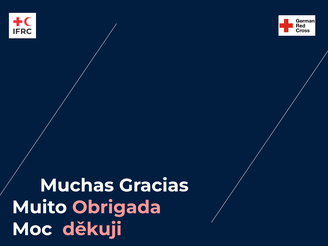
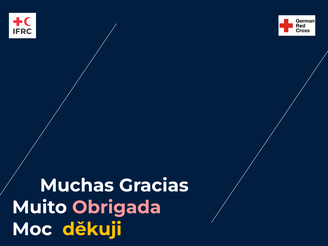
děkuji colour: pink -> yellow (92, 229)
